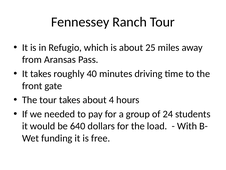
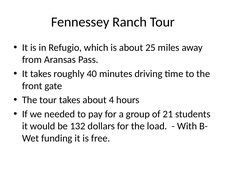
24: 24 -> 21 (168, 114)
640: 640 -> 132 (78, 126)
